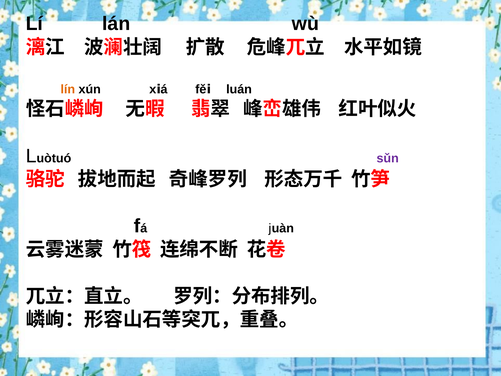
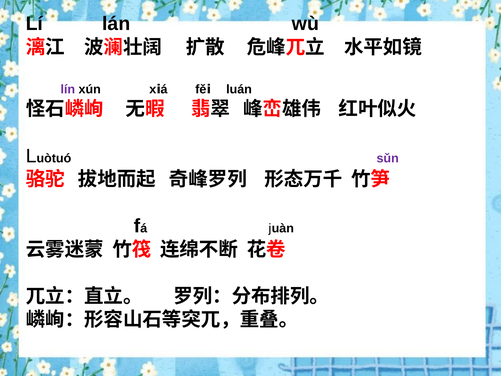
lín colour: orange -> purple (68, 89)
